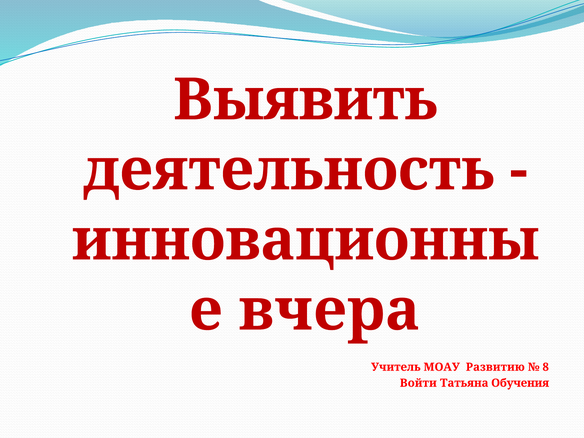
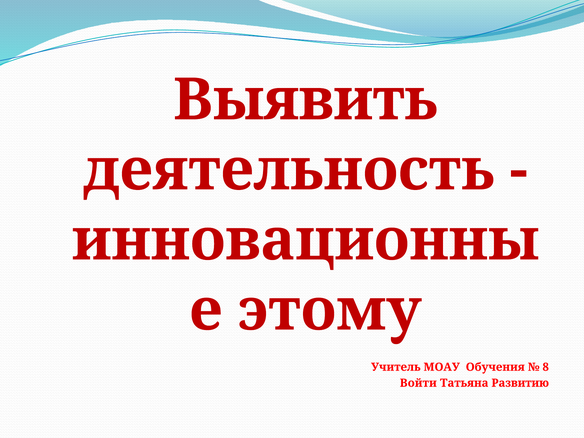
вчера: вчера -> этому (330, 310)
Развитию: Развитию -> Обучения (495, 367)
Обучения: Обучения -> Развитию (520, 383)
